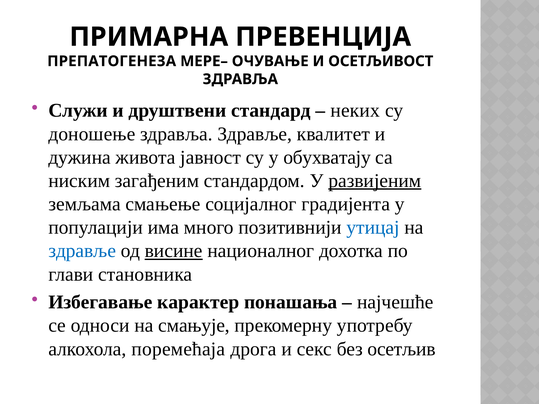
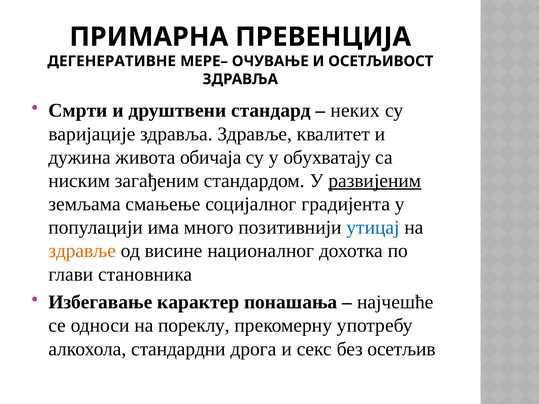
ПРЕПАТОГЕНЕЗА: ПРЕПАТОГЕНЕЗА -> ДЕГЕНЕРАТИВНЕ (112, 61)
Служи: Служи -> Смрти (78, 111)
доношење: доношење -> варијације (92, 134)
јавност: јавност -> обичаја (211, 157)
здравље colour: blue -> orange (82, 251)
висине underline: present -> none (174, 251)
смањује: смањује -> пореклу (194, 326)
поремећаја: поремећаја -> стандардни (178, 349)
